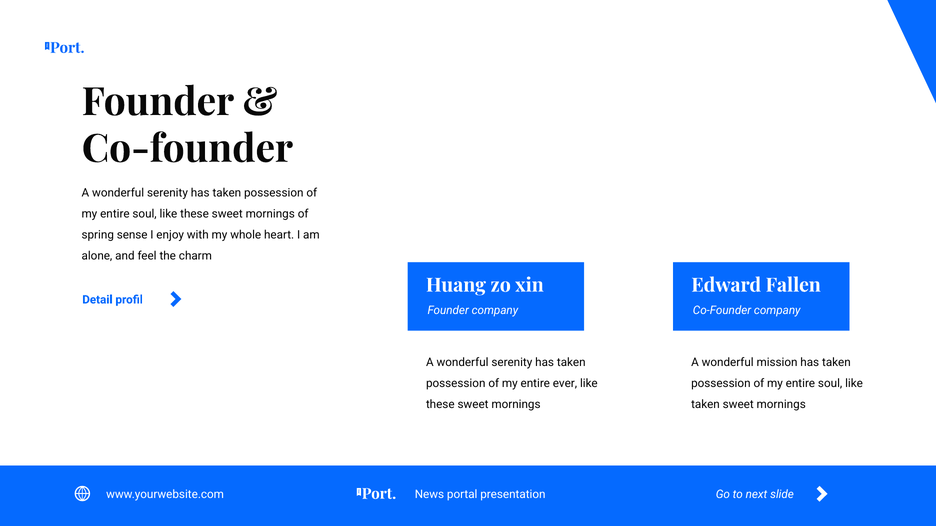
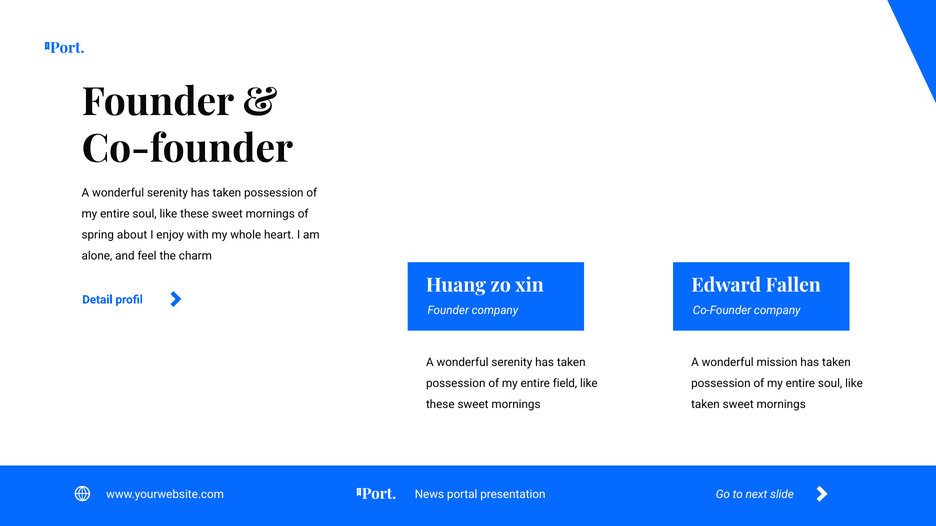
sense: sense -> about (132, 235)
ever: ever -> field (565, 384)
